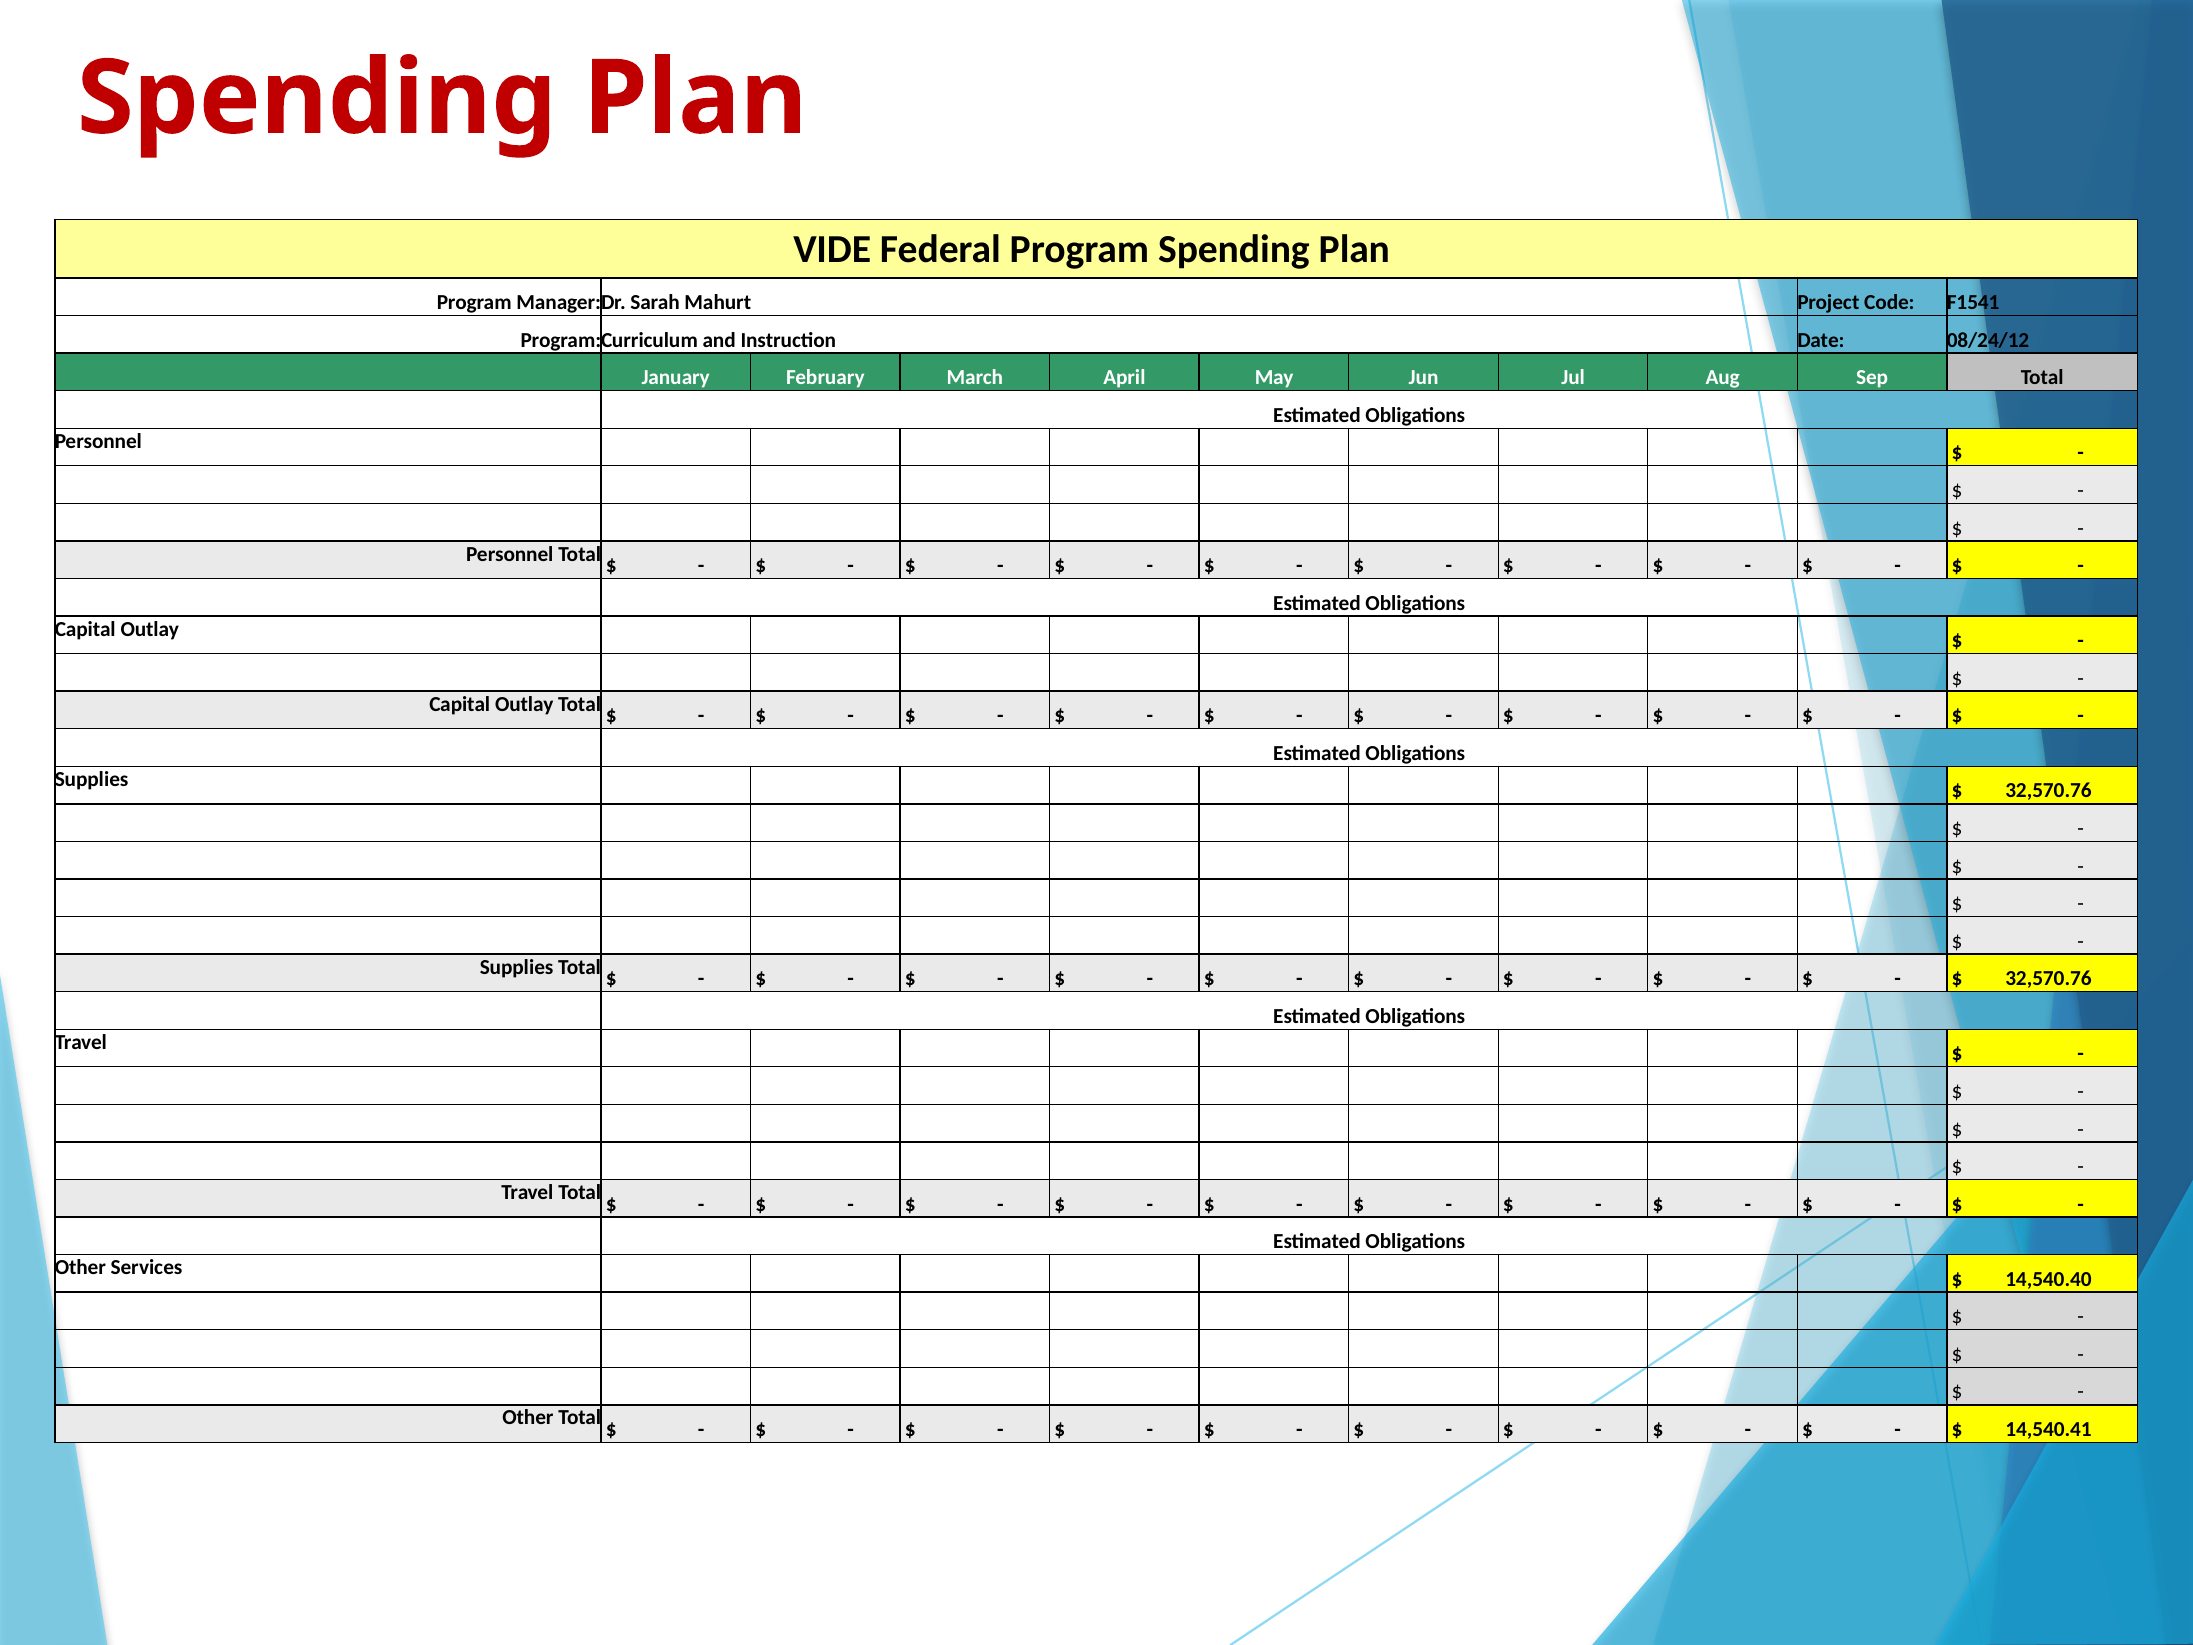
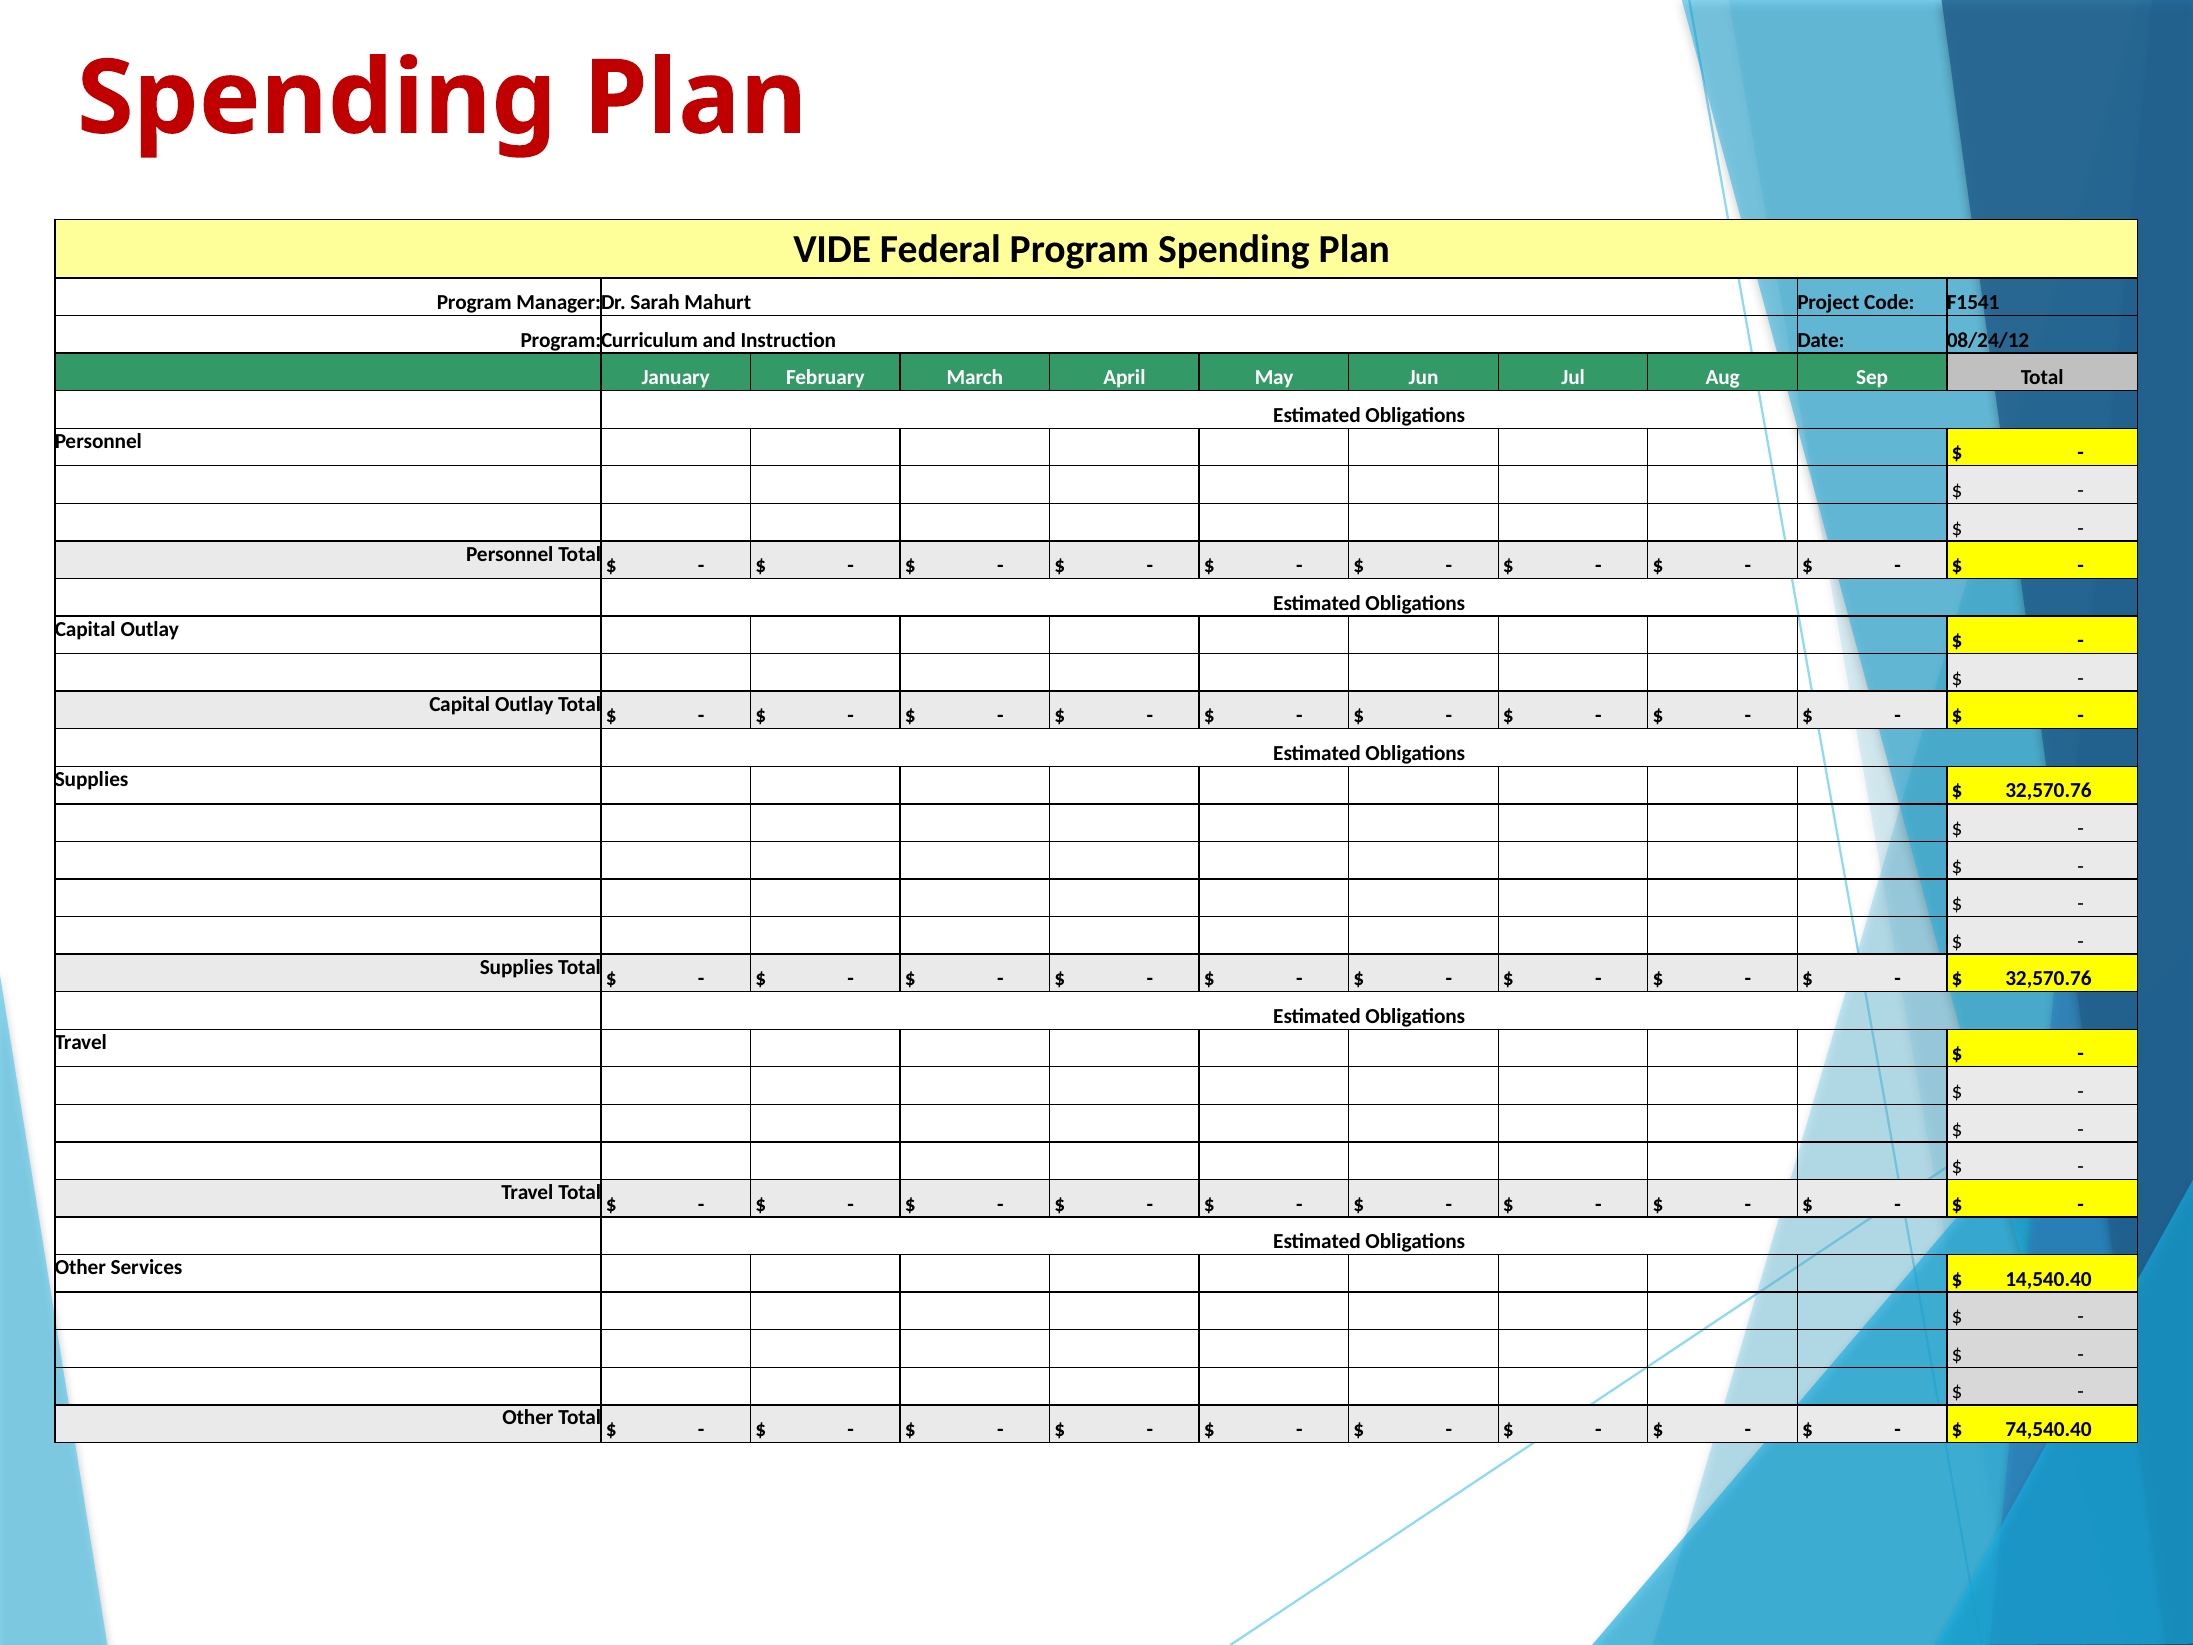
14,540.41: 14,540.41 -> 74,540.40 (2049, 1429)
